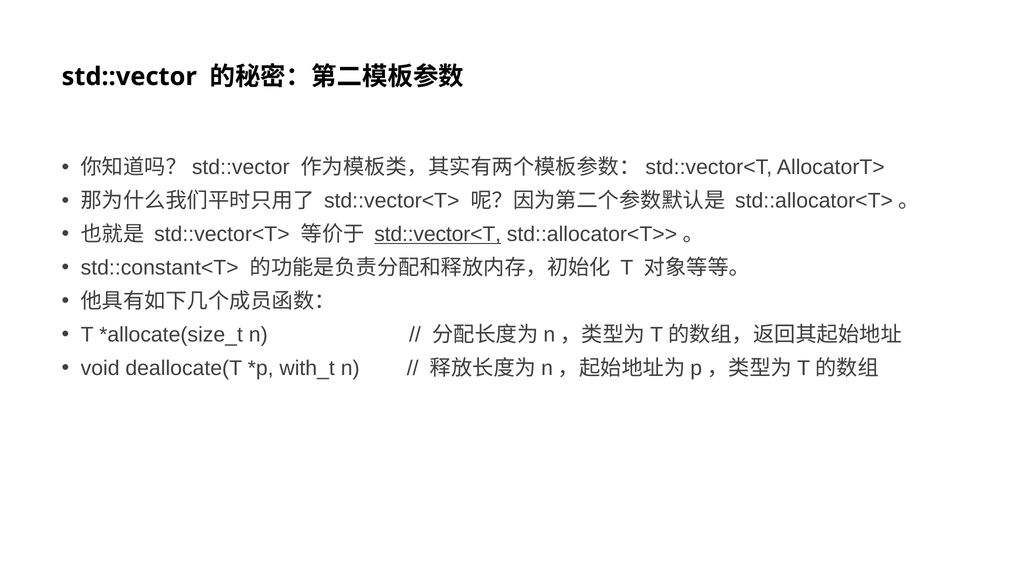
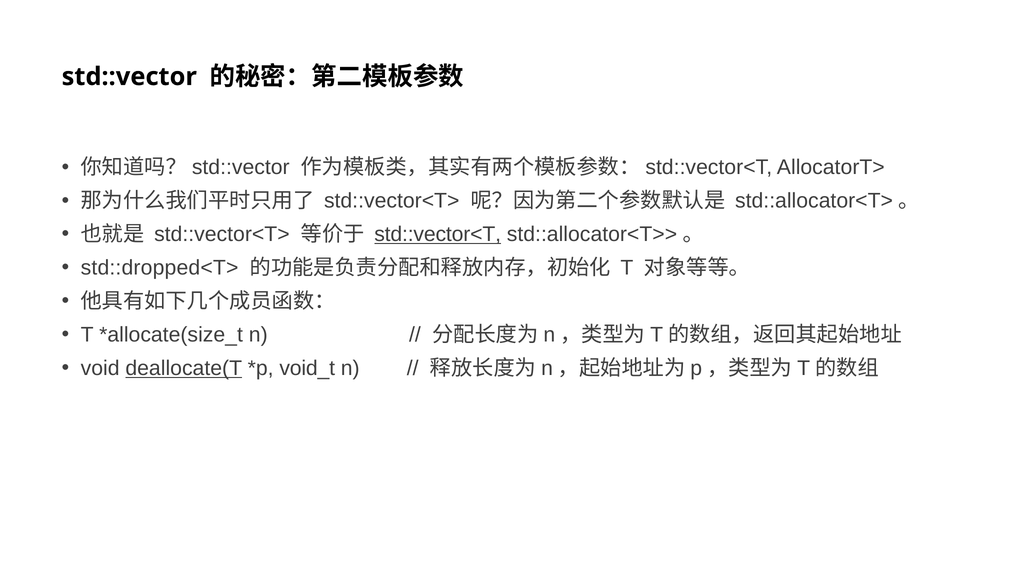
std::constant<T>: std::constant<T> -> std::dropped<T> (160, 268)
deallocate(T underline: none -> present (184, 368)
with_t: with_t -> void_t (307, 368)
